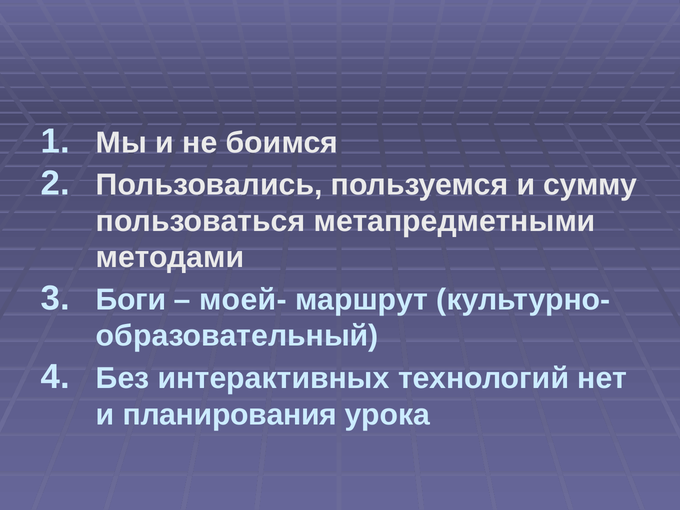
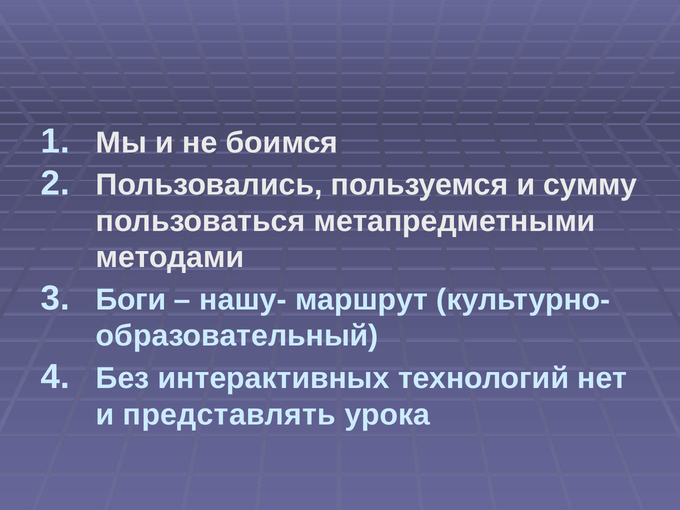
моей-: моей- -> нашу- (243, 300)
планирования: планирования -> представлять (230, 415)
